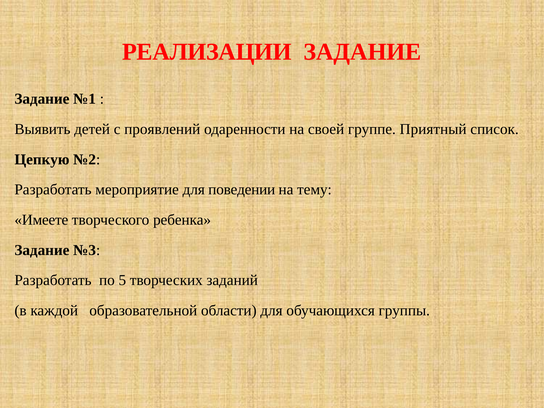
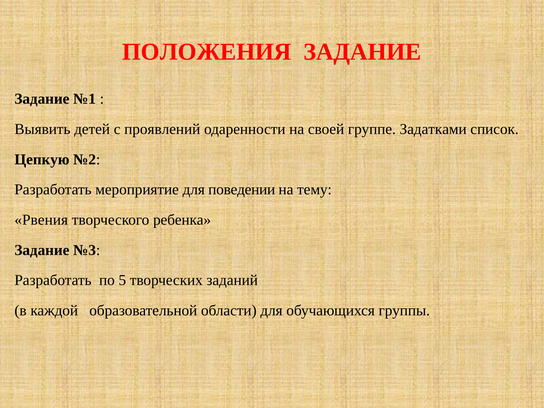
РЕАЛИЗАЦИИ: РЕАЛИЗАЦИИ -> ПОЛОЖЕНИЯ (207, 52)
Приятный: Приятный -> Задатками (433, 129)
Имеете: Имеете -> Рвения (41, 220)
